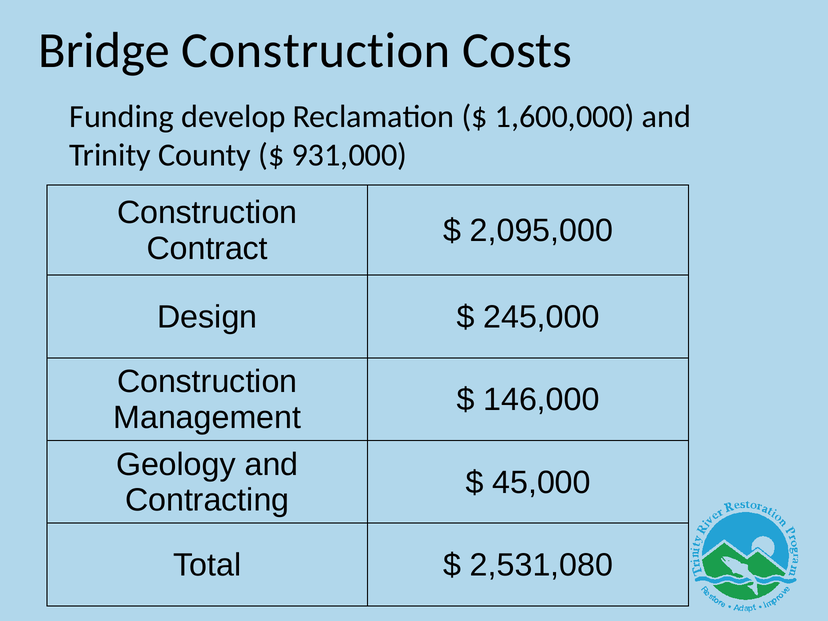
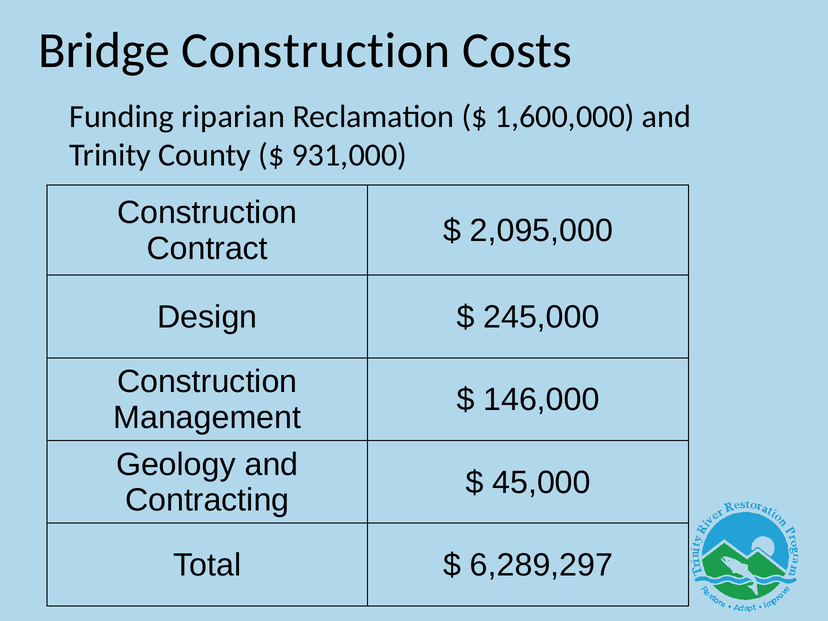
develop: develop -> riparian (233, 117)
2,531,080: 2,531,080 -> 6,289,297 (541, 565)
